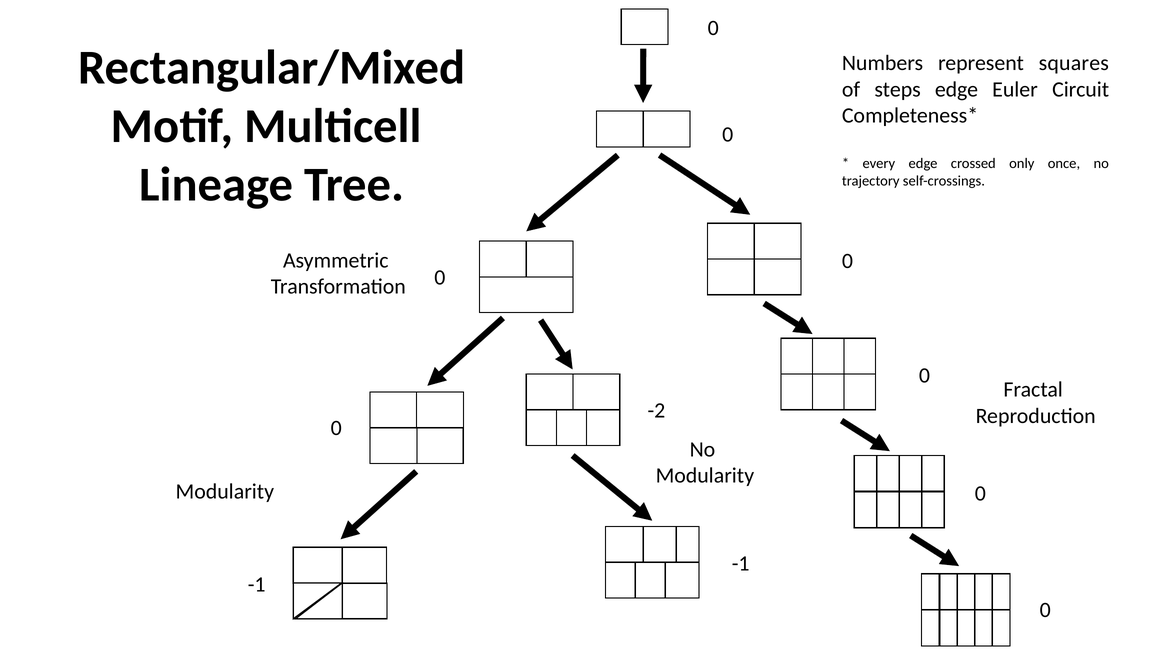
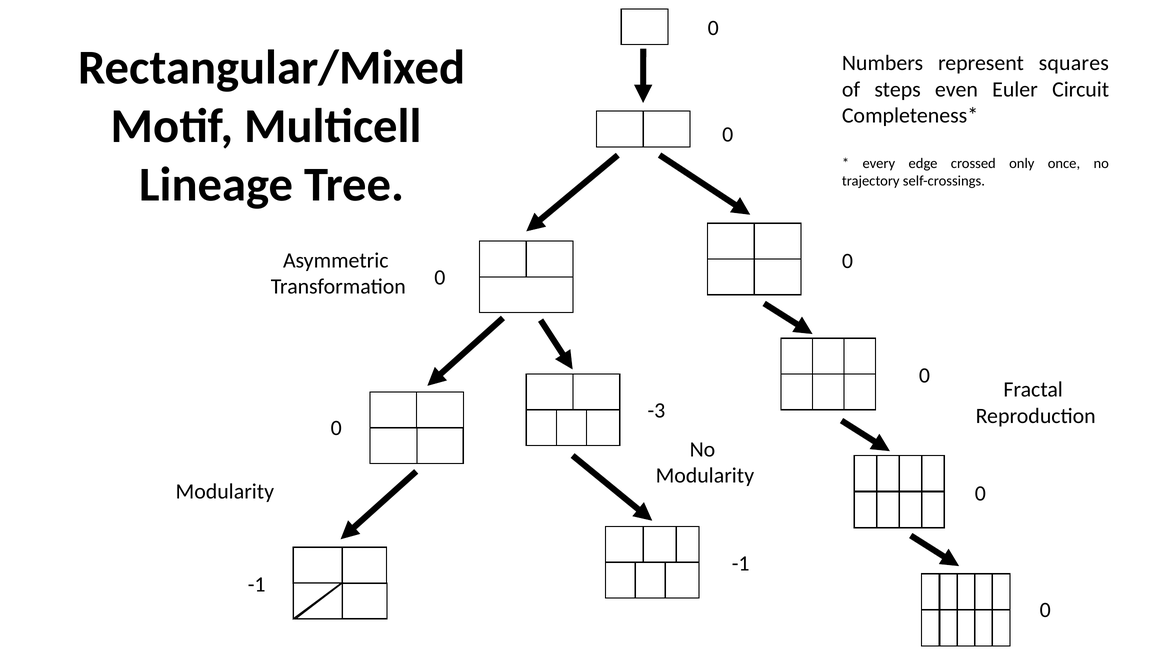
steps edge: edge -> even (956, 90)
-2: -2 -> -3 (656, 411)
